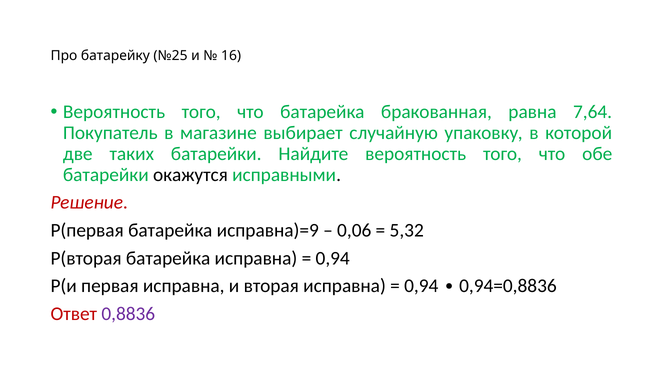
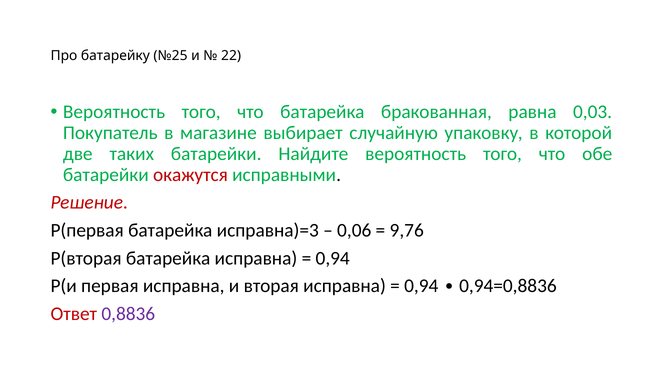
16: 16 -> 22 (231, 56)
7,64: 7,64 -> 0,03 (593, 112)
окажутся colour: black -> red (190, 175)
исправна)=9: исправна)=9 -> исправна)=3 (268, 230)
5,32: 5,32 -> 9,76 (407, 230)
